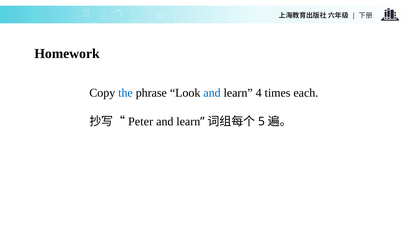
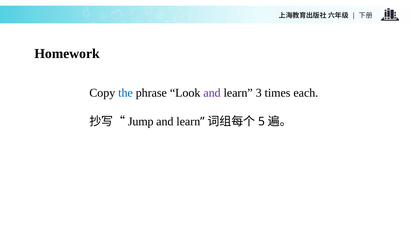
and colour: blue -> purple (212, 93)
4: 4 -> 3 (259, 93)
Peter: Peter -> Jump (141, 122)
